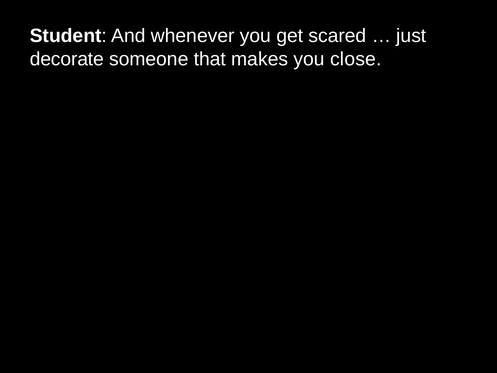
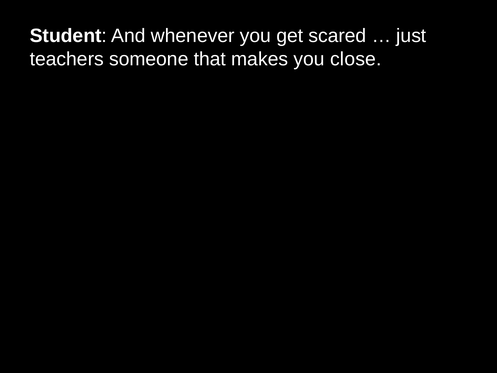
decorate: decorate -> teachers (67, 59)
